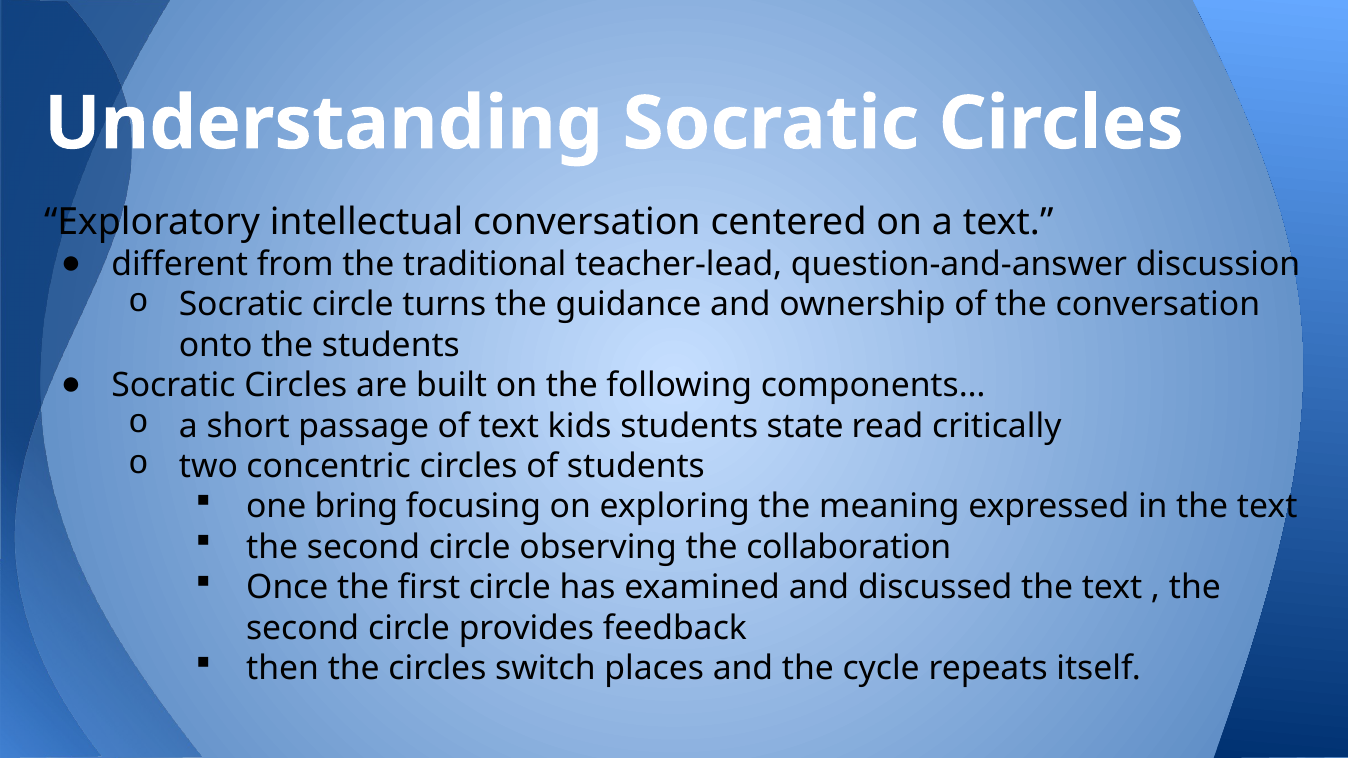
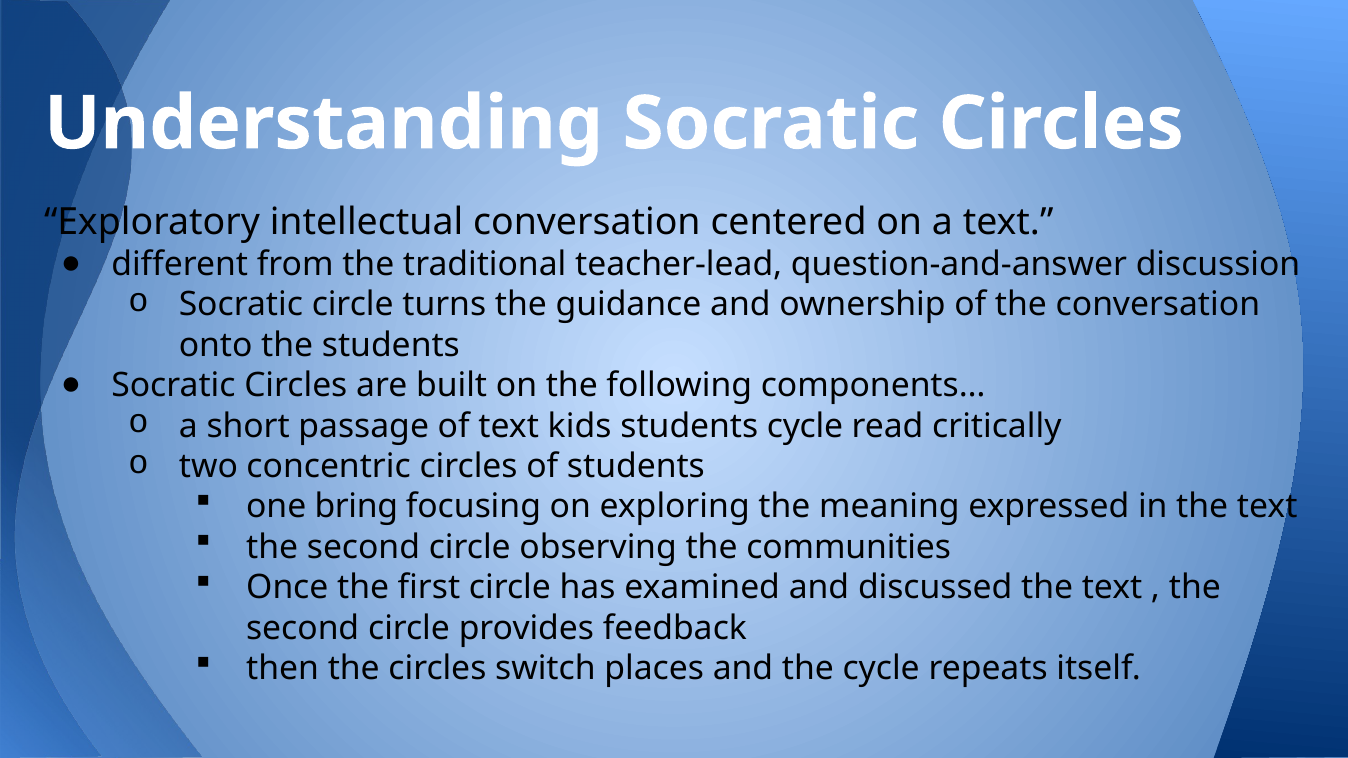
students state: state -> cycle (805, 426)
collaboration: collaboration -> communities (849, 548)
